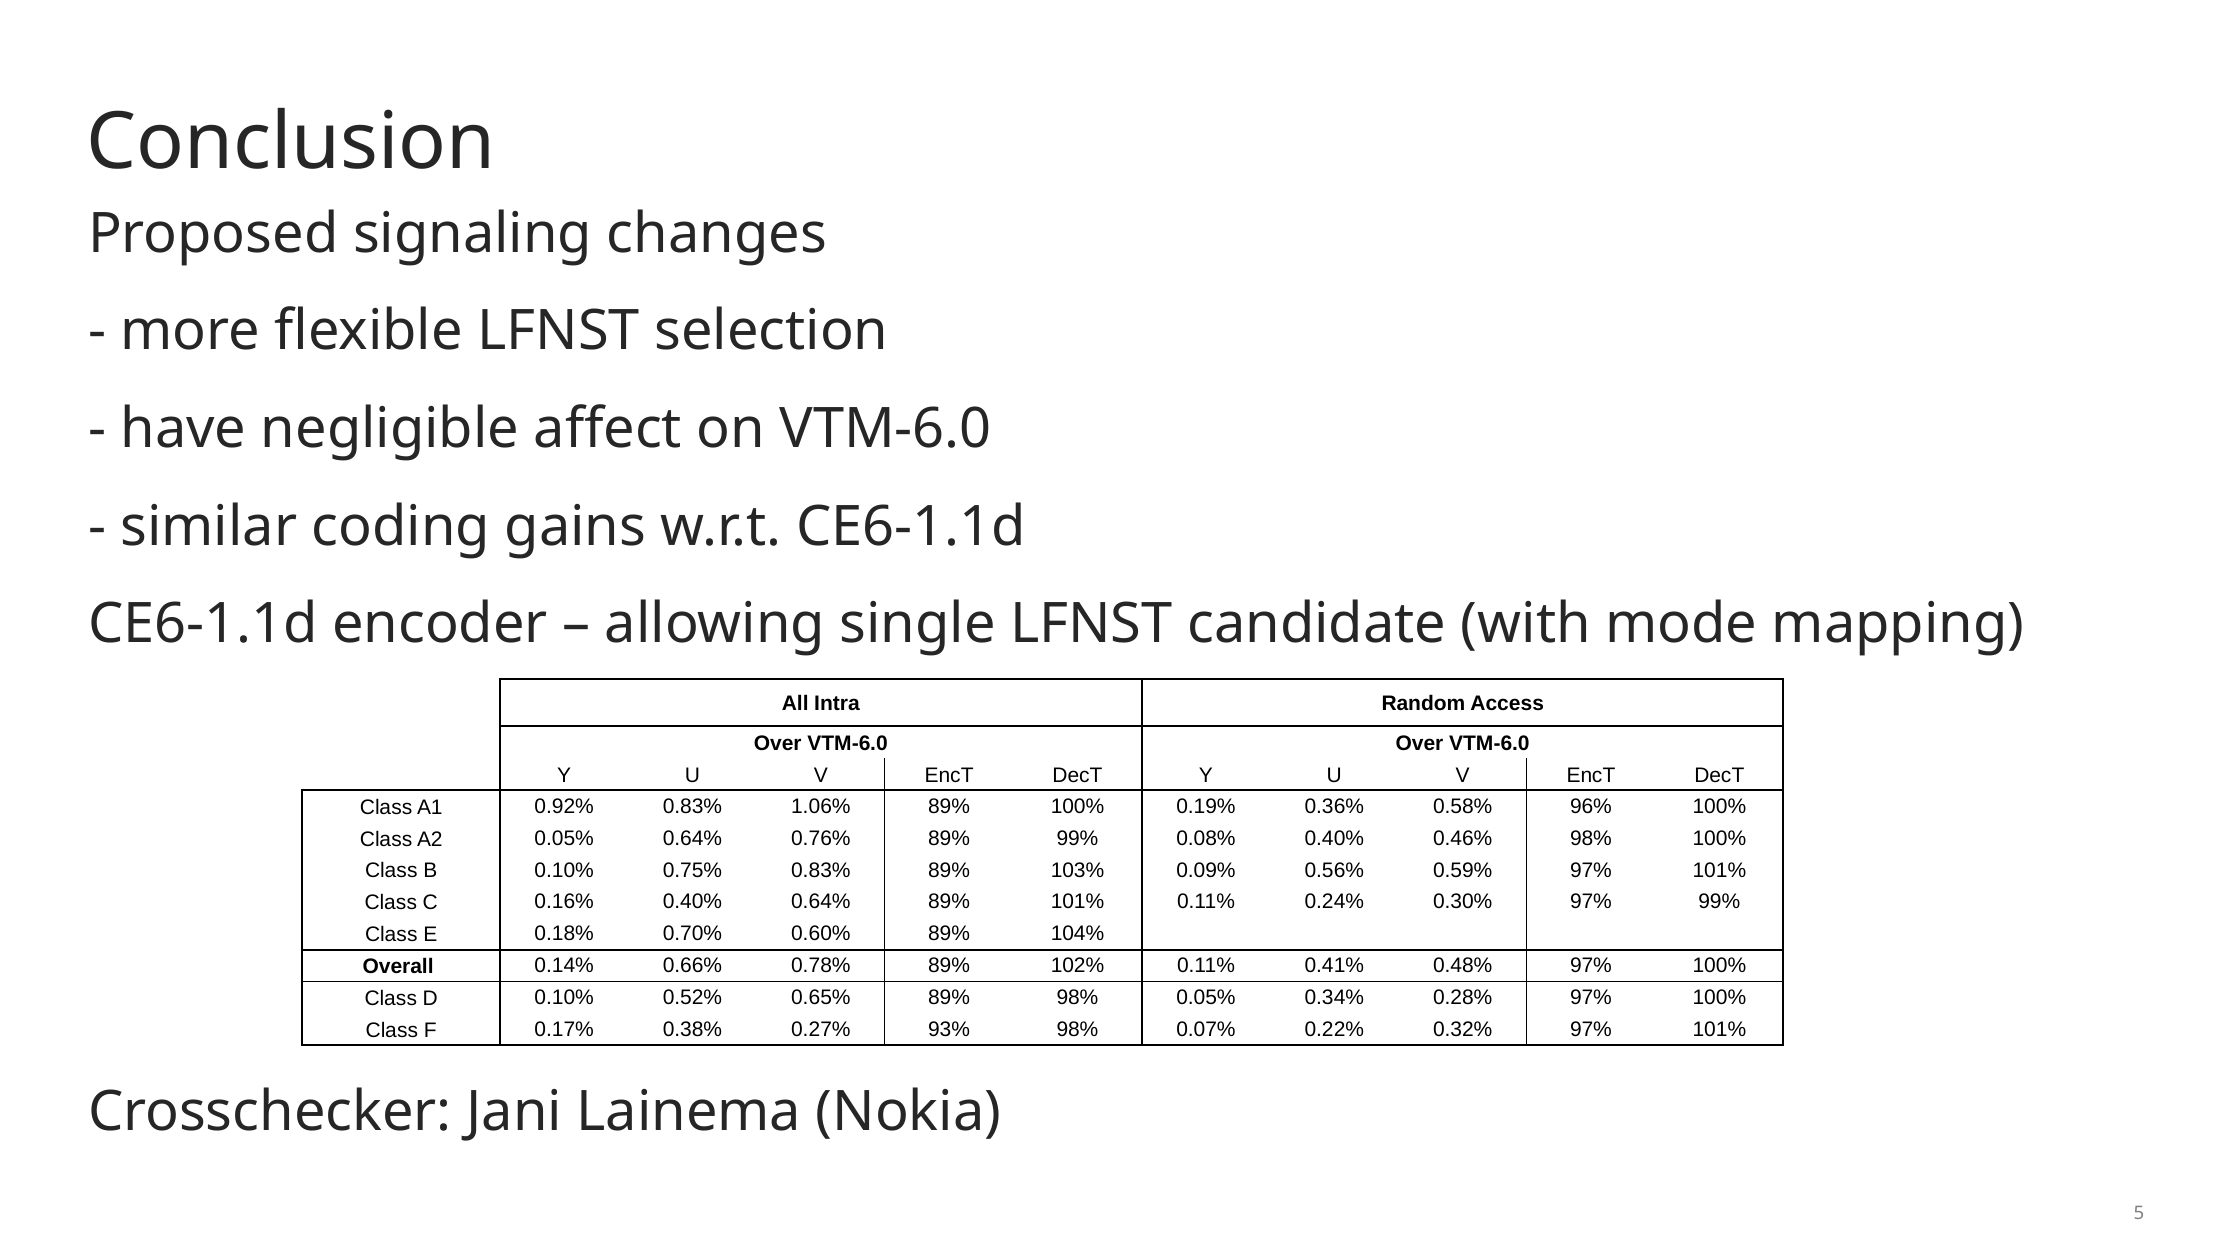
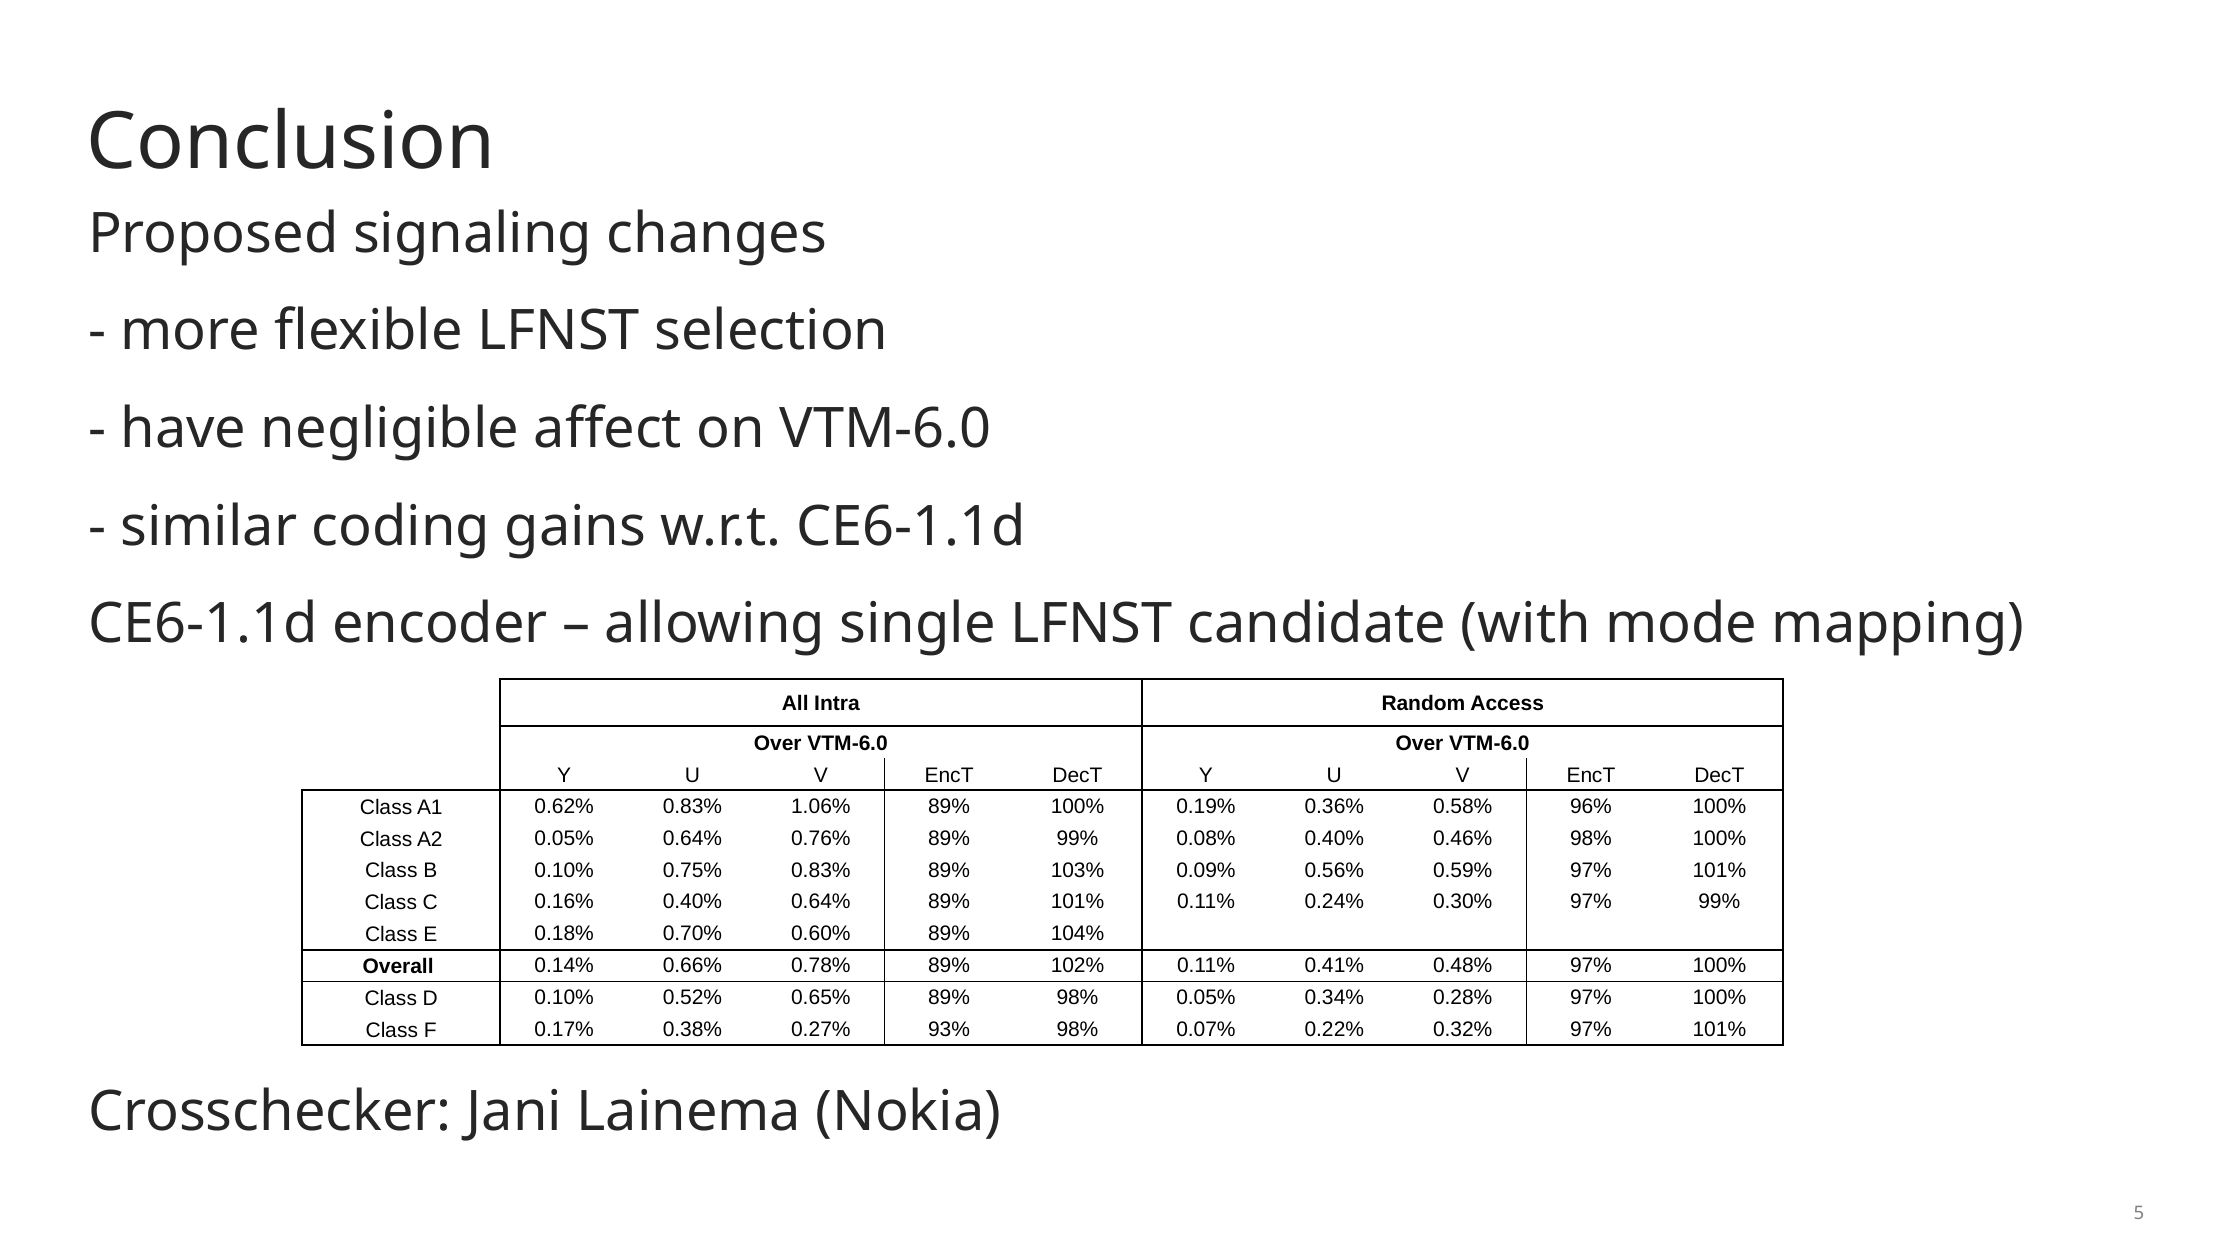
0.92%: 0.92% -> 0.62% (564, 807)
